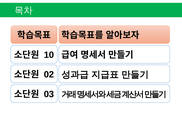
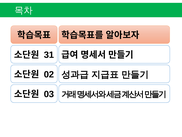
10: 10 -> 31 (49, 55)
